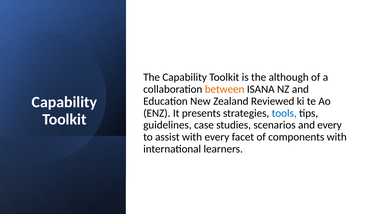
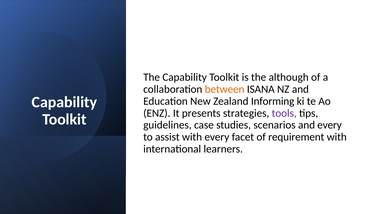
Reviewed: Reviewed -> Informing (273, 101)
tools colour: blue -> purple (284, 113)
components: components -> requirement (296, 137)
